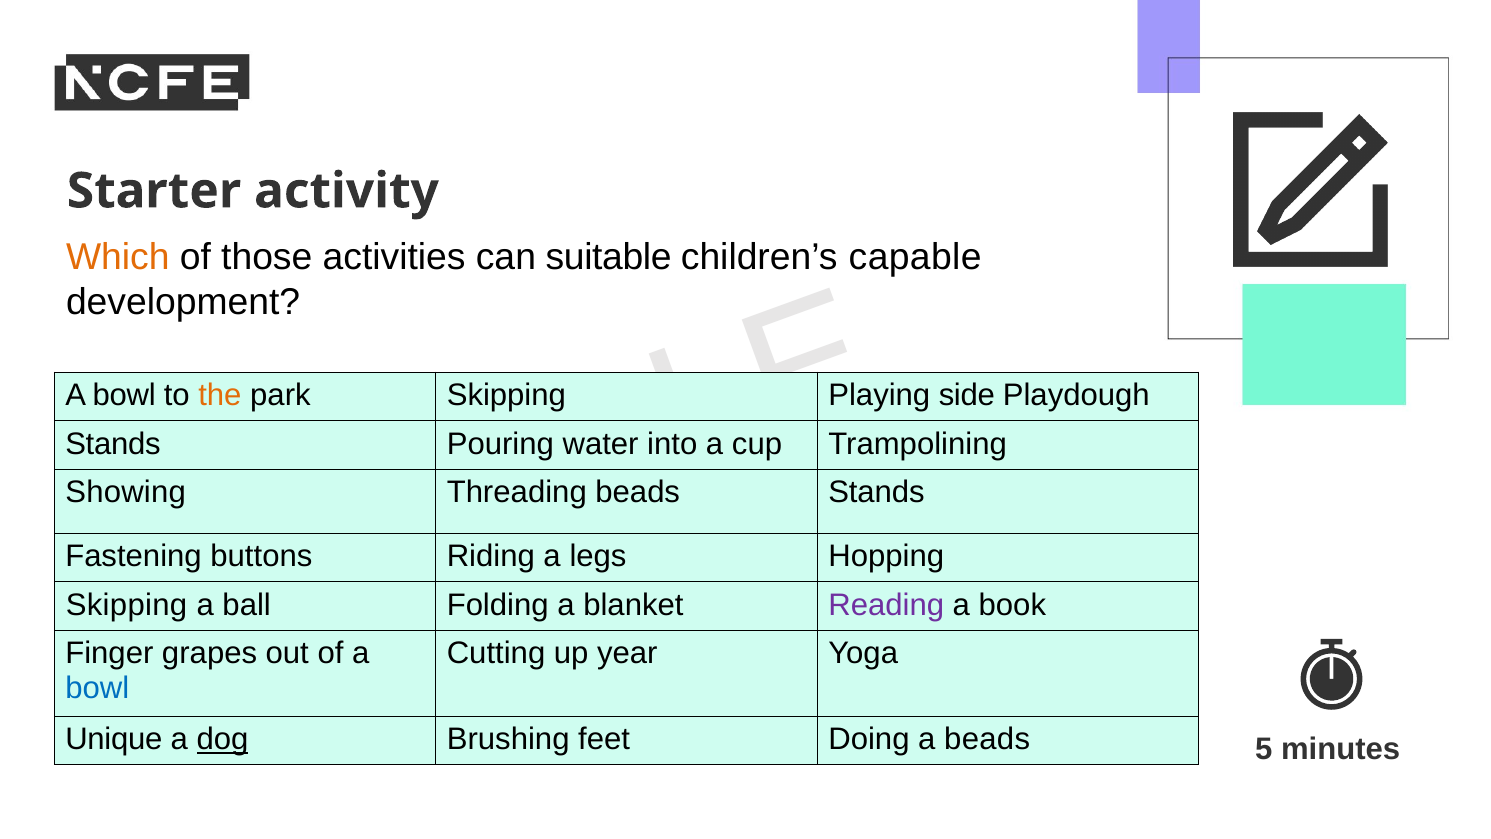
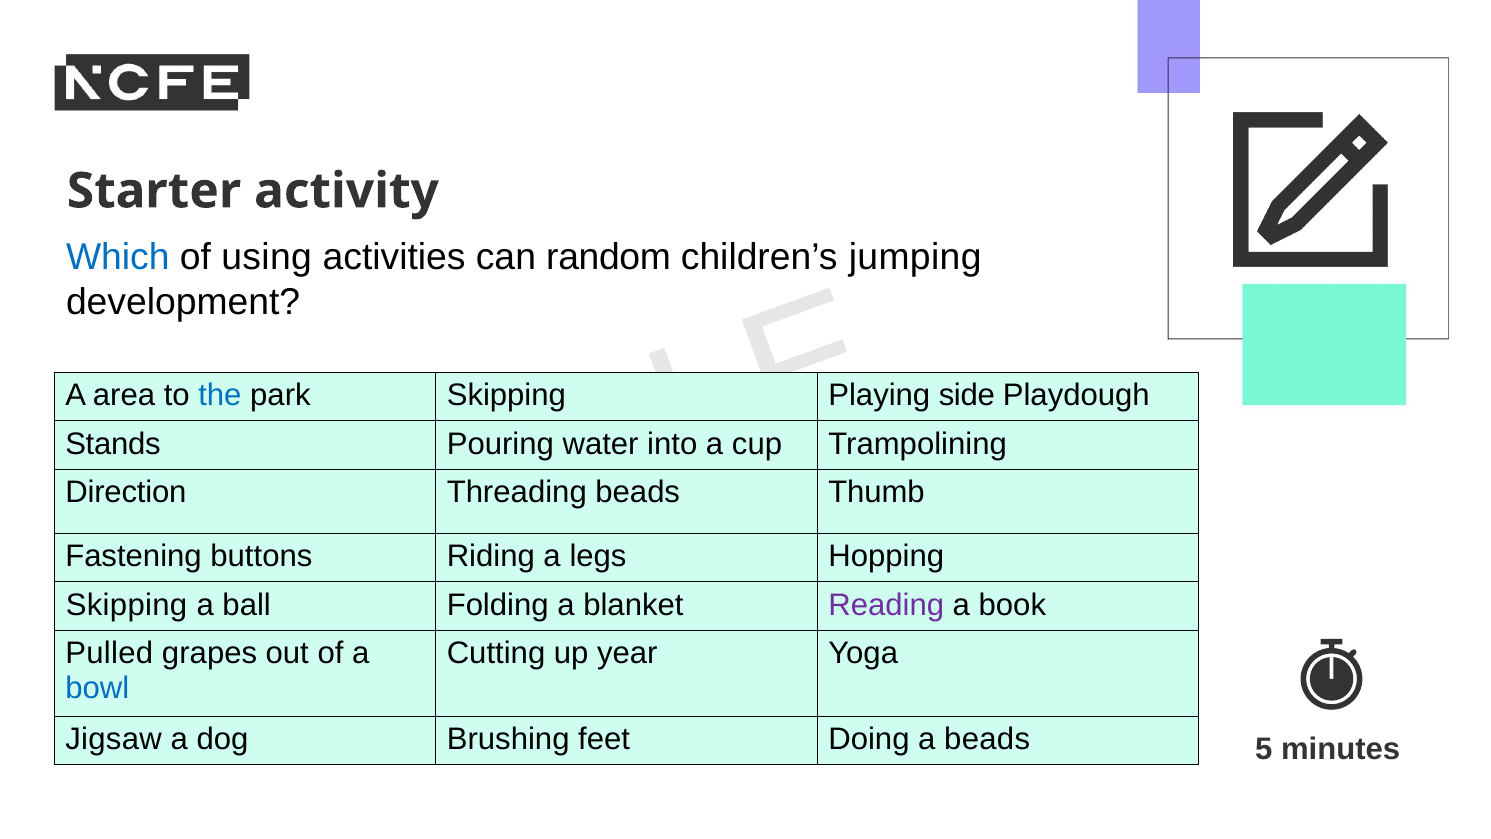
Which colour: orange -> blue (118, 257)
those: those -> using (267, 257)
suitable: suitable -> random (609, 257)
capable: capable -> jumping (915, 257)
bowl: bowl -> area (124, 395)
the colour: orange -> blue (220, 395)
Showing: Showing -> Direction (126, 492)
Stands: Stands -> Thumb (876, 492)
Finger: Finger -> Pulled (109, 653)
Unique: Unique -> Jigsaw (114, 739)
dog underline: present -> none (223, 739)
